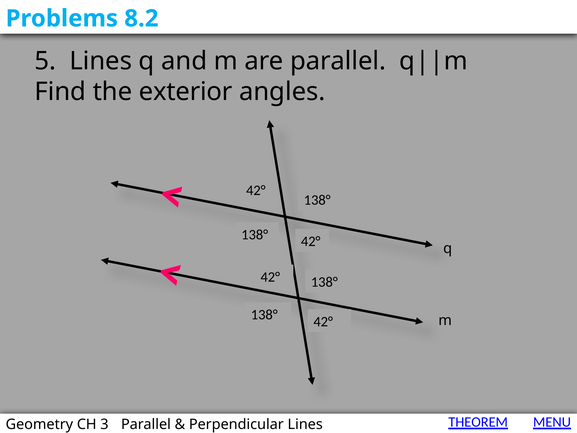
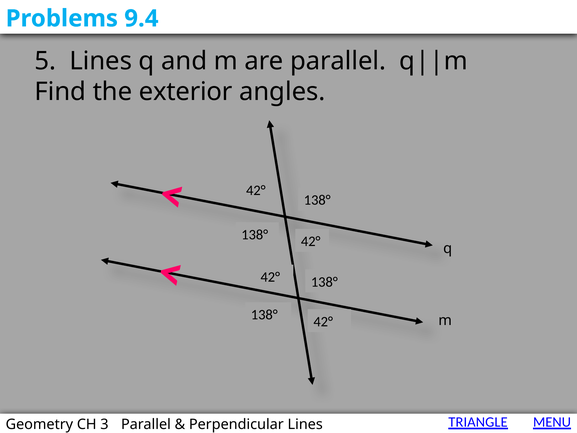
8.2: 8.2 -> 9.4 (141, 18)
THEOREM: THEOREM -> TRIANGLE (478, 422)
